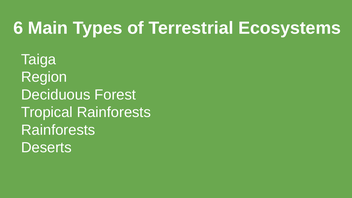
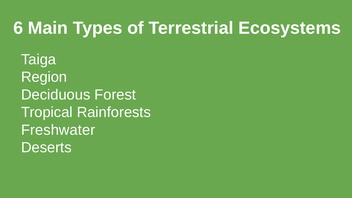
Rainforests: Rainforests -> Freshwater (58, 130)
